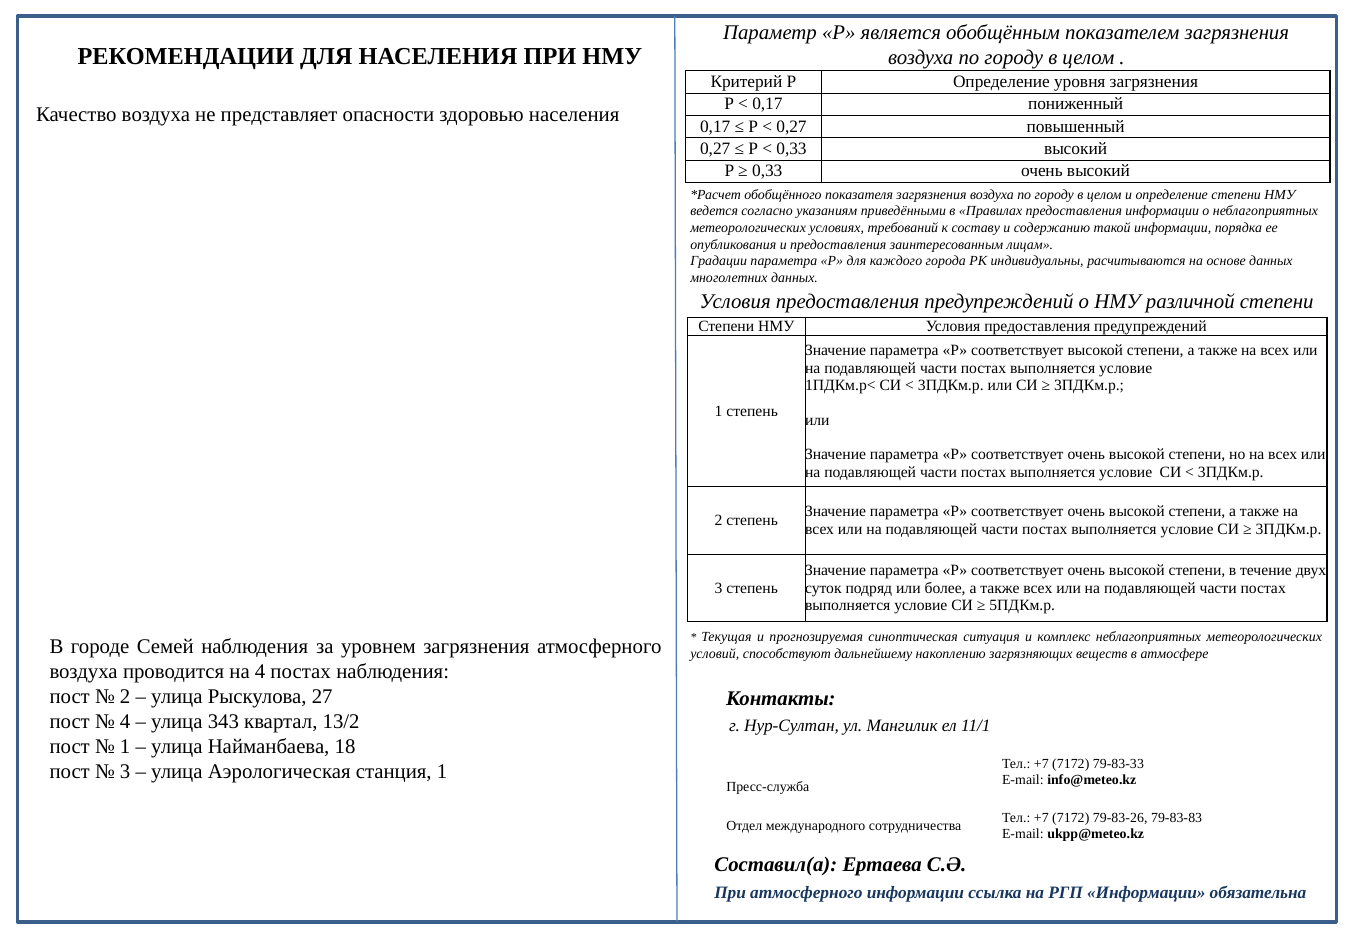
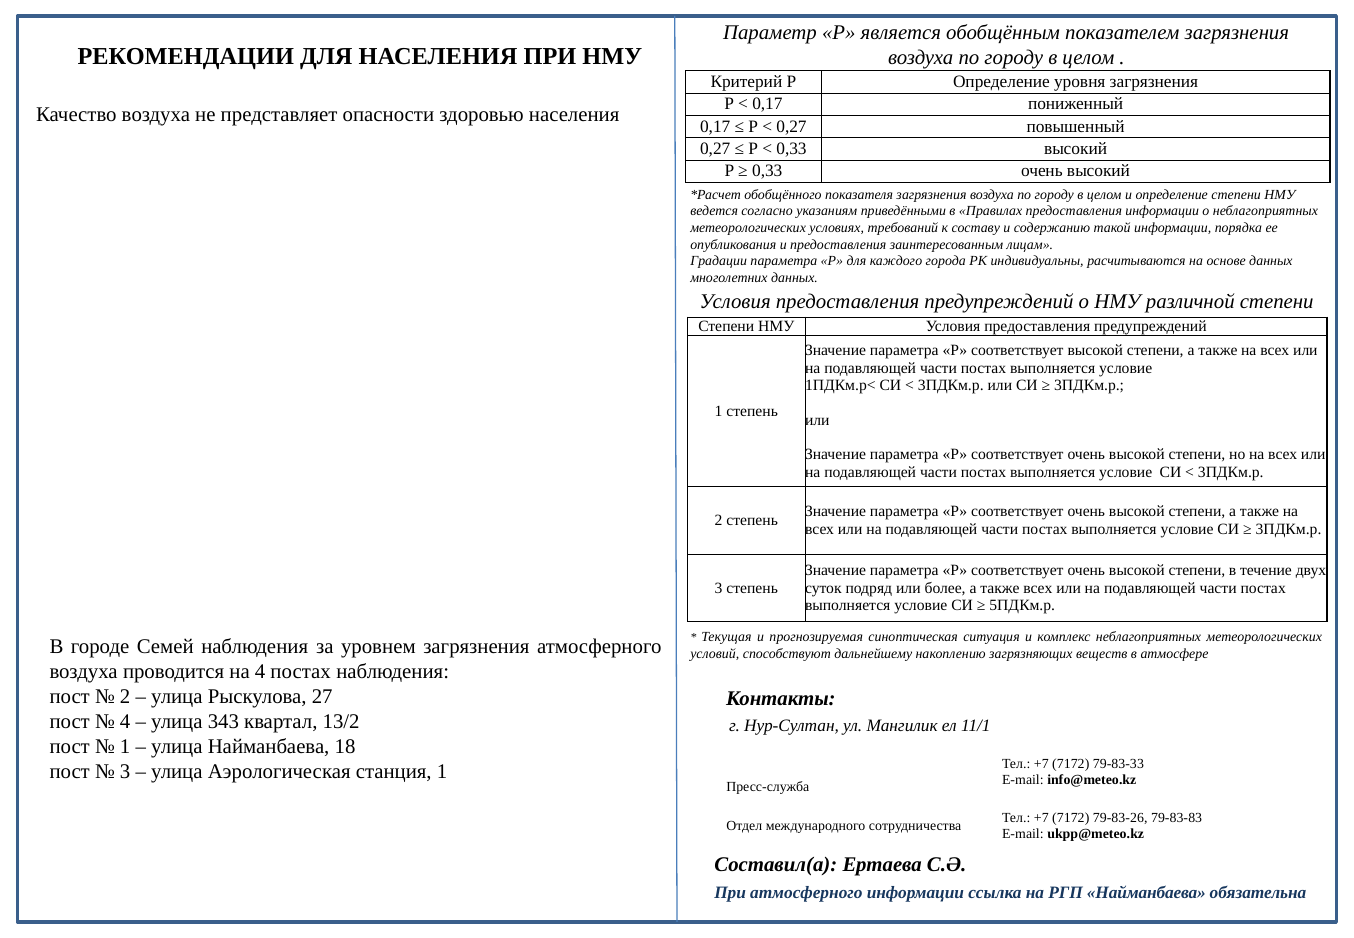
РГП Информации: Информации -> Найманбаева (1146, 893)
